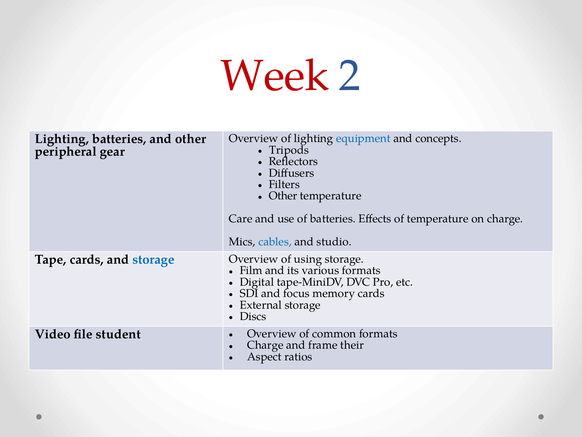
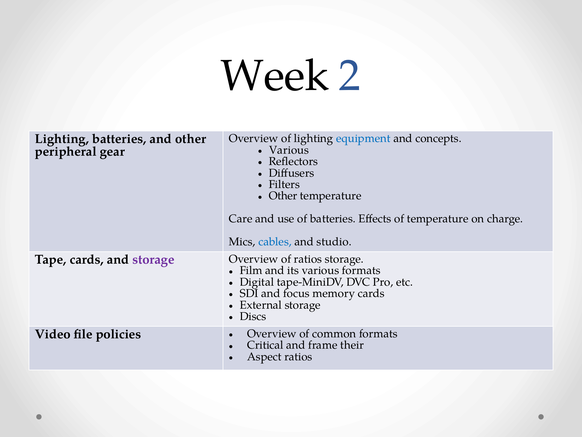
Week colour: red -> black (275, 76)
Tripods: Tripods -> Various (289, 150)
storage colour: blue -> purple (153, 259)
of using: using -> ratios (308, 259)
student: student -> policies (118, 334)
Charge: Charge -> Critical (265, 345)
